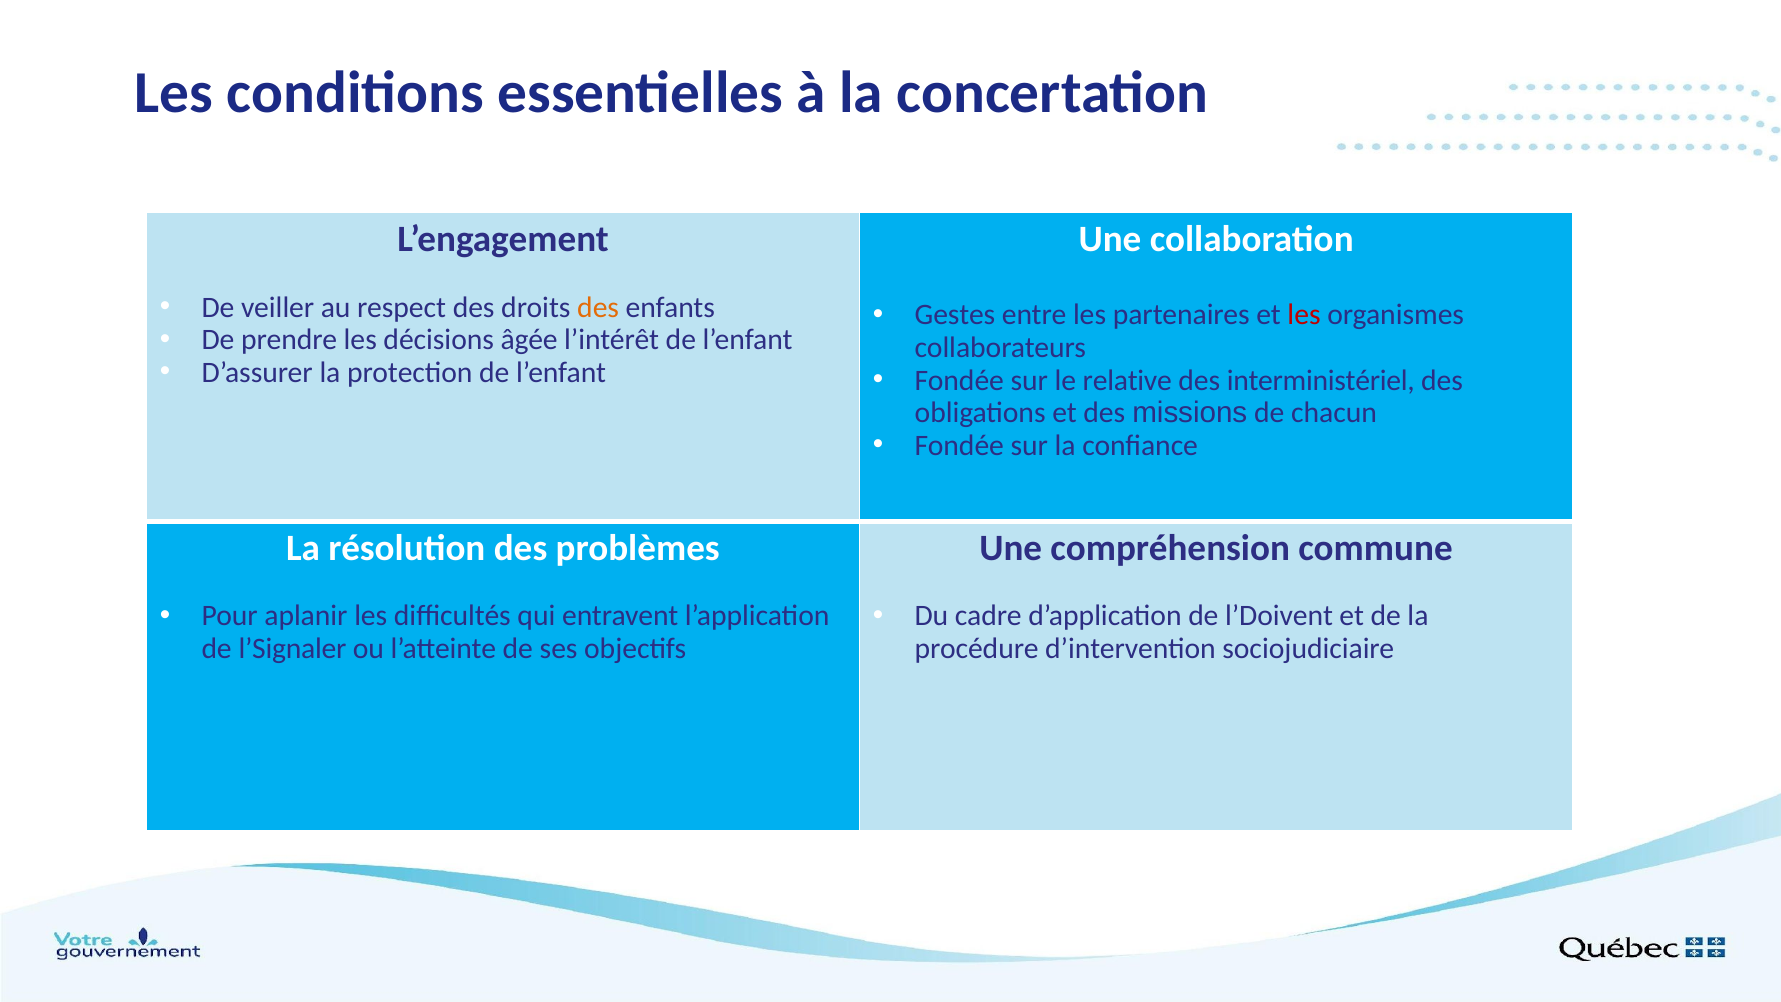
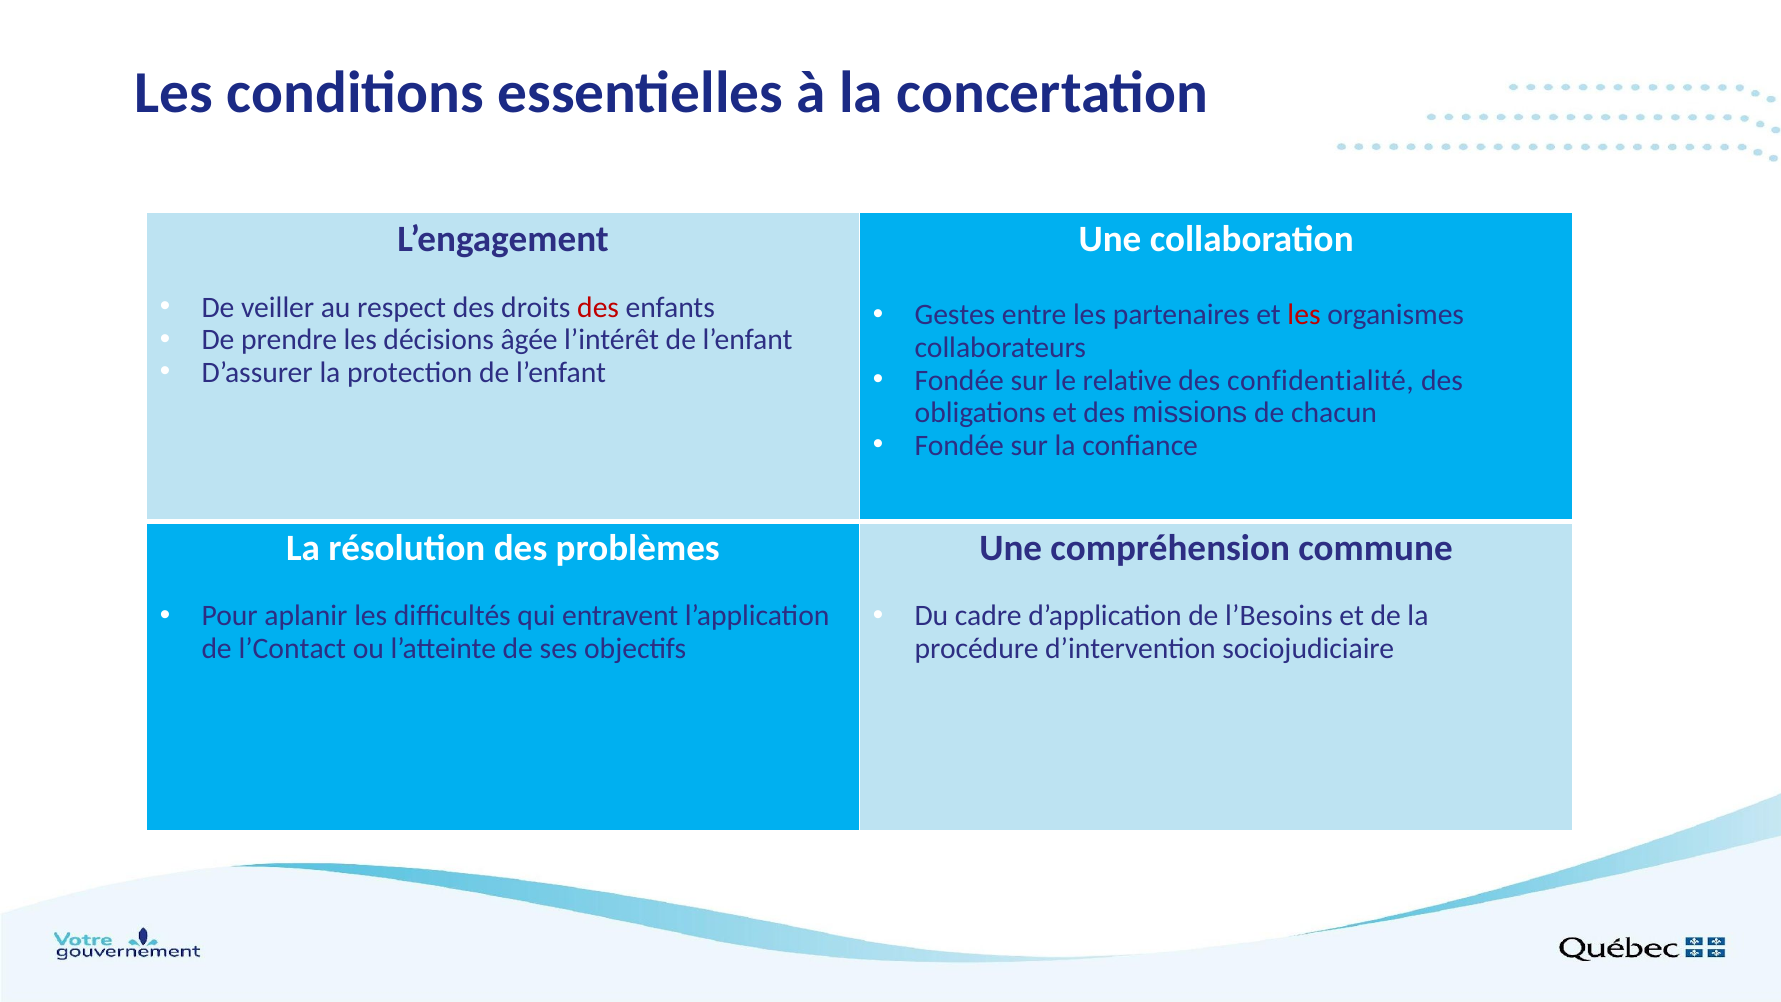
des colour: orange -> red (598, 307)
interministériel: interministériel -> confidentialité (1320, 380)
l’Doivent: l’Doivent -> l’Besoins (1279, 616)
l’Signaler: l’Signaler -> l’Contact (292, 649)
